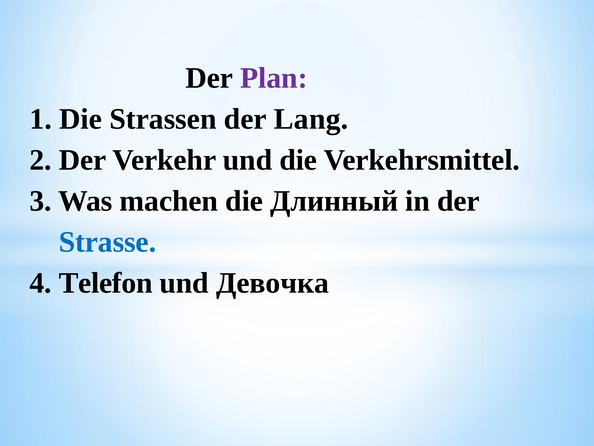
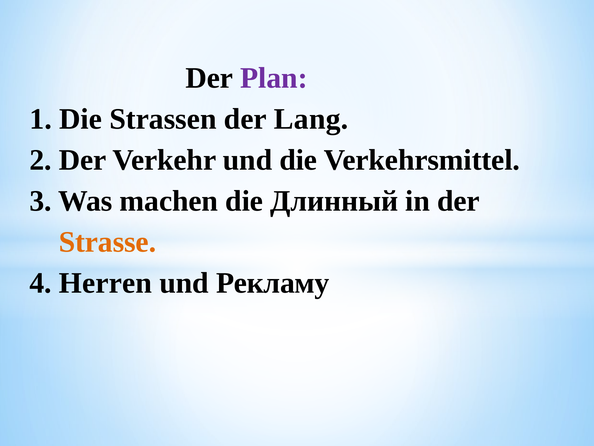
Strasse colour: blue -> orange (107, 242)
Telefоn: Telefоn -> Herren (105, 283)
Девочка: Девочка -> Рекламу (273, 283)
